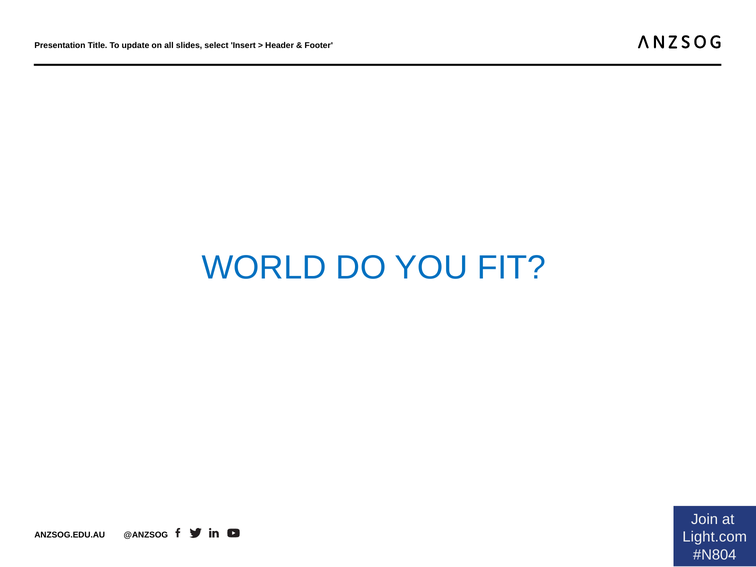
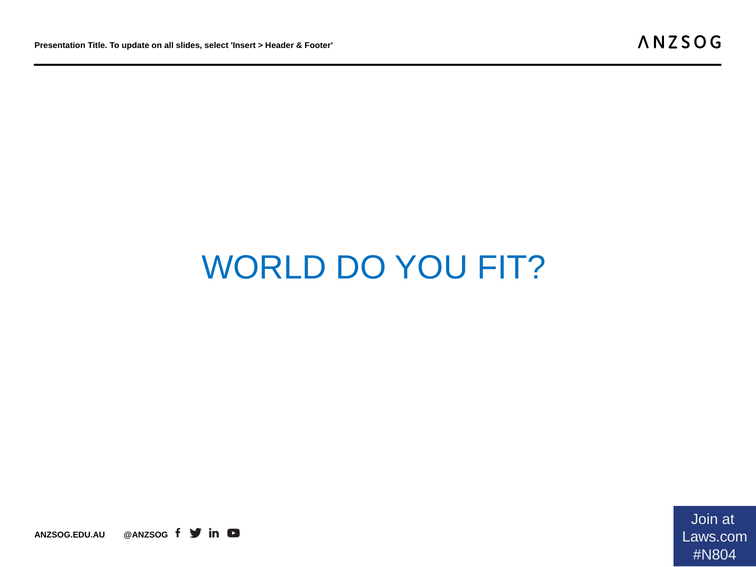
Light.com: Light.com -> Laws.com (715, 537)
